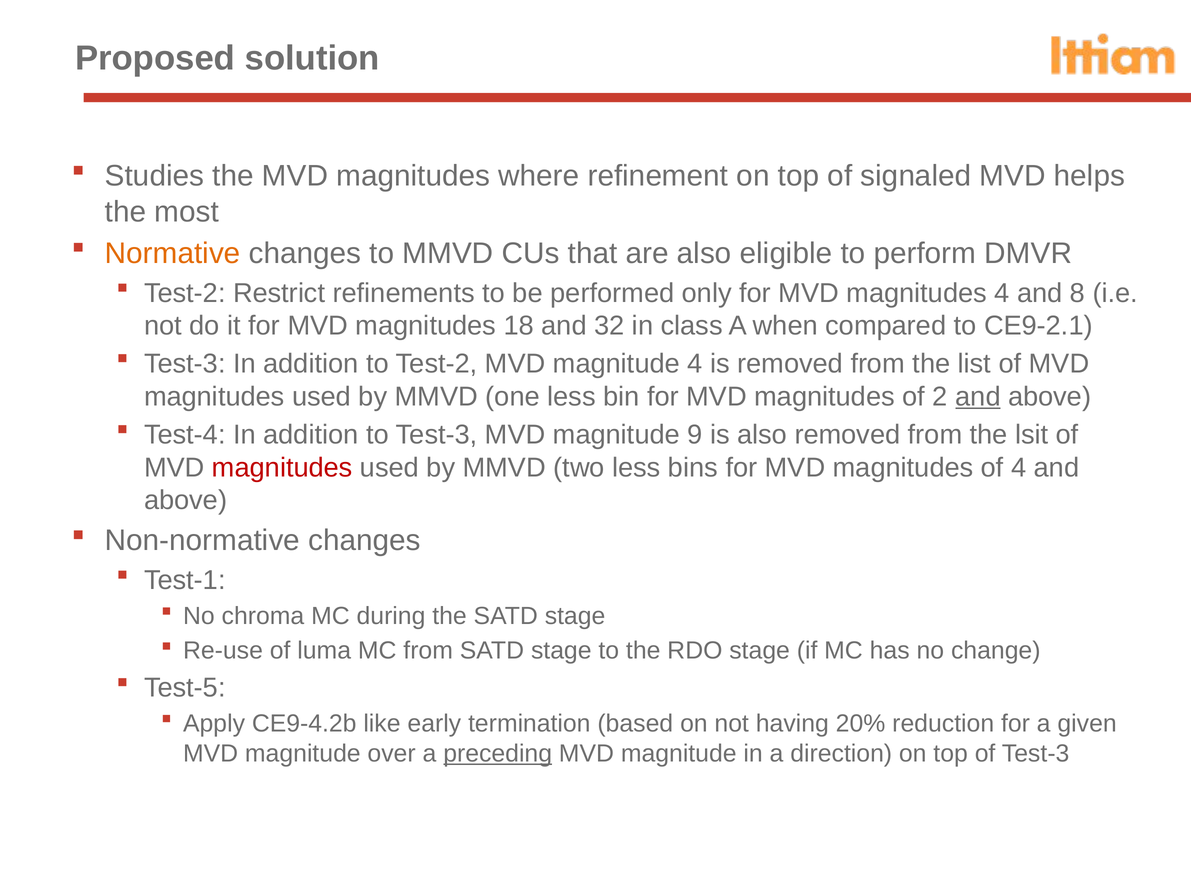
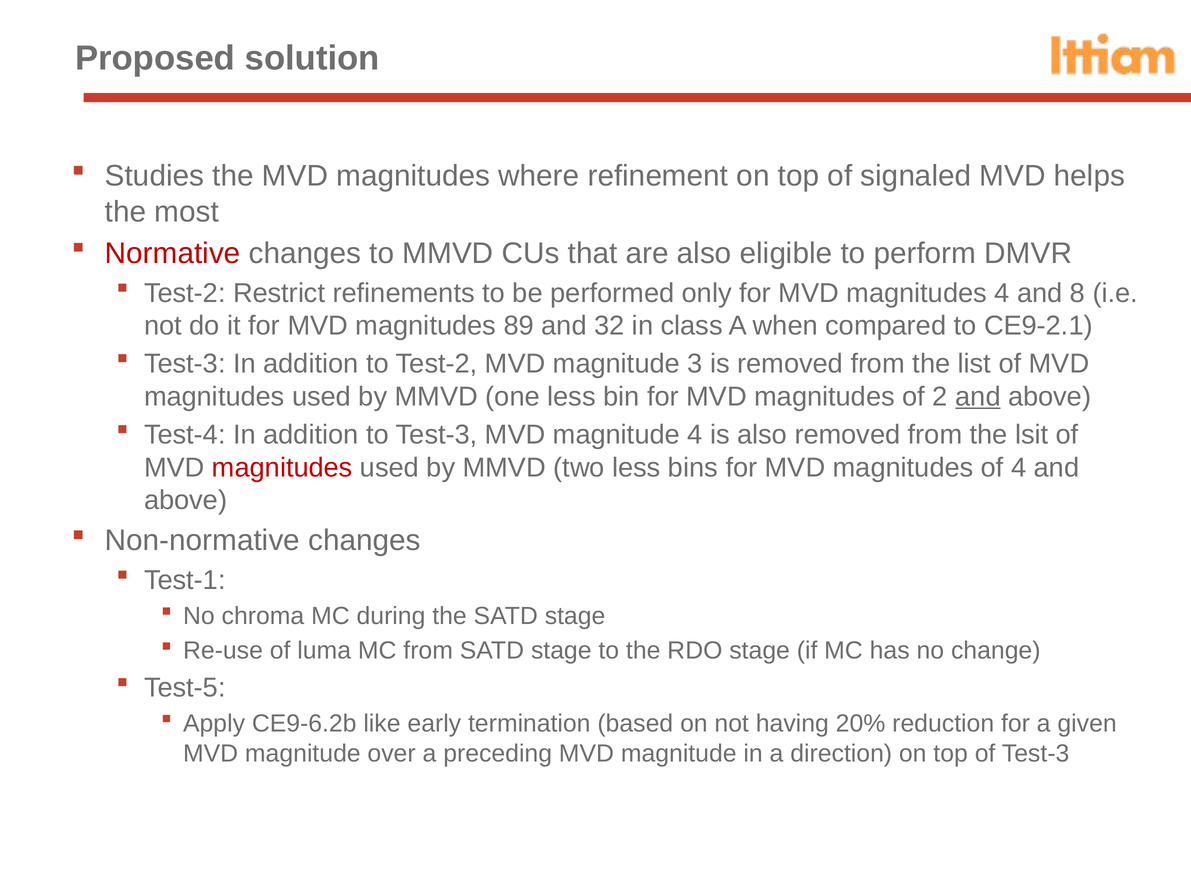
Normative colour: orange -> red (173, 254)
18: 18 -> 89 (519, 326)
magnitude 4: 4 -> 3 (695, 364)
magnitude 9: 9 -> 4 (695, 435)
CE9-4.2b: CE9-4.2b -> CE9-6.2b (304, 724)
preceding underline: present -> none (498, 754)
